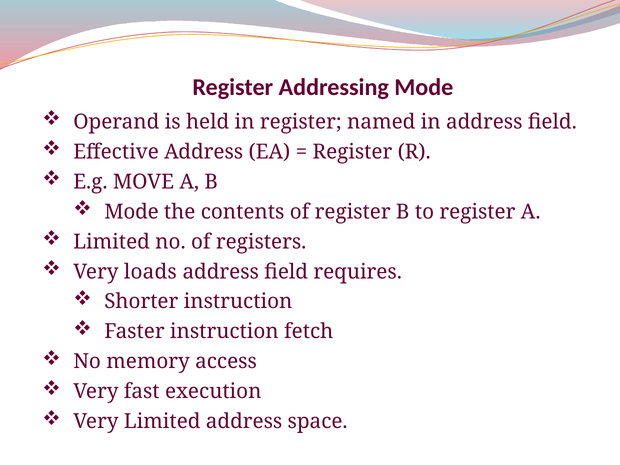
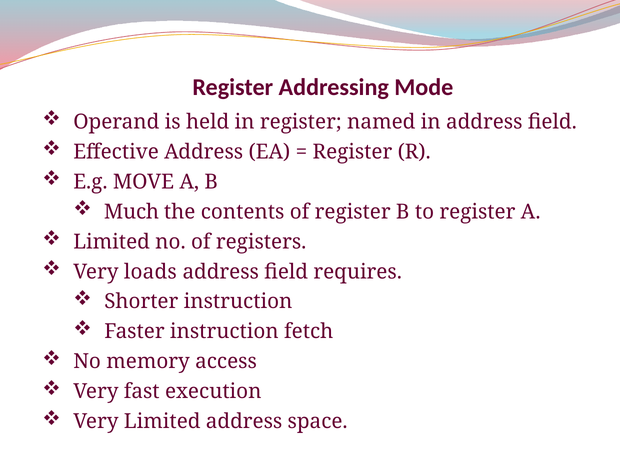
Mode: Mode -> Much (132, 212)
